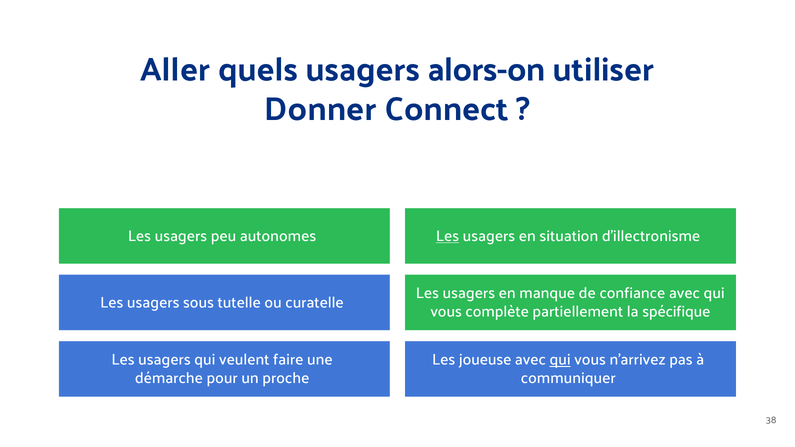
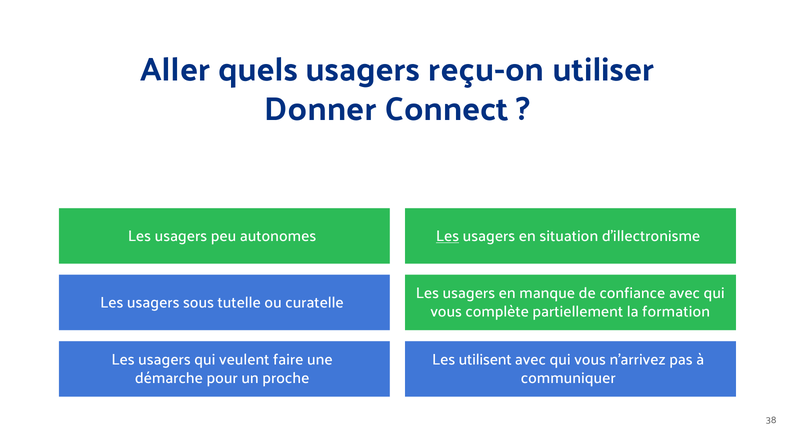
alors-on: alors-on -> reçu-on (486, 70)
spécifique: spécifique -> formation (676, 312)
joueuse: joueuse -> utilisent (485, 360)
qui underline: present -> none (560, 360)
